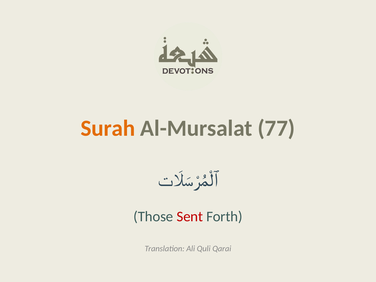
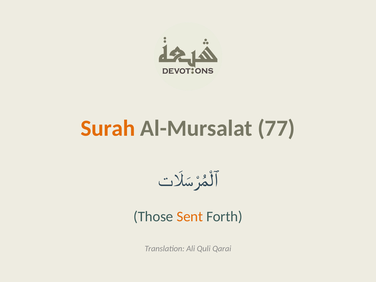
Sent colour: red -> orange (190, 217)
